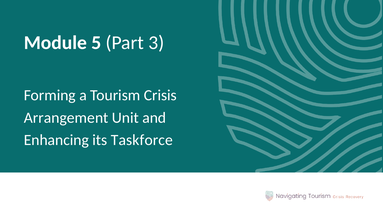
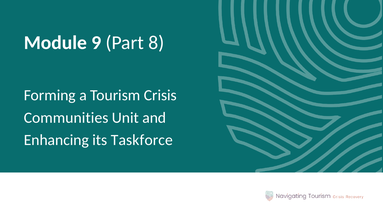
5: 5 -> 9 (96, 43)
3: 3 -> 8 (156, 43)
Arrangement: Arrangement -> Communities (66, 118)
